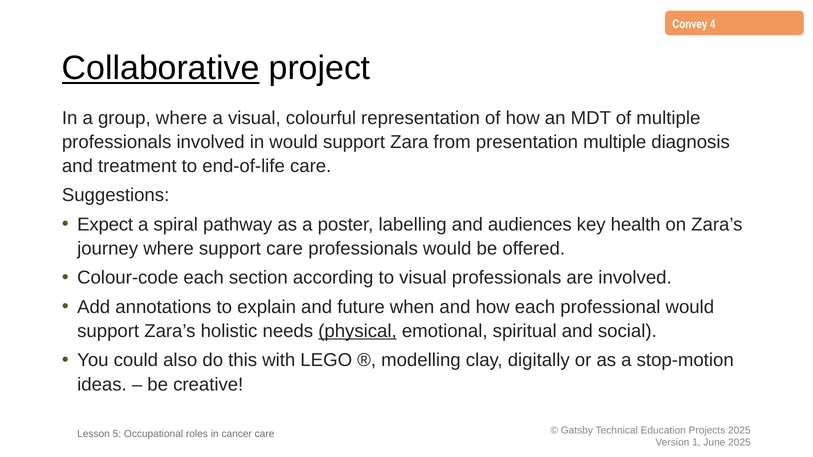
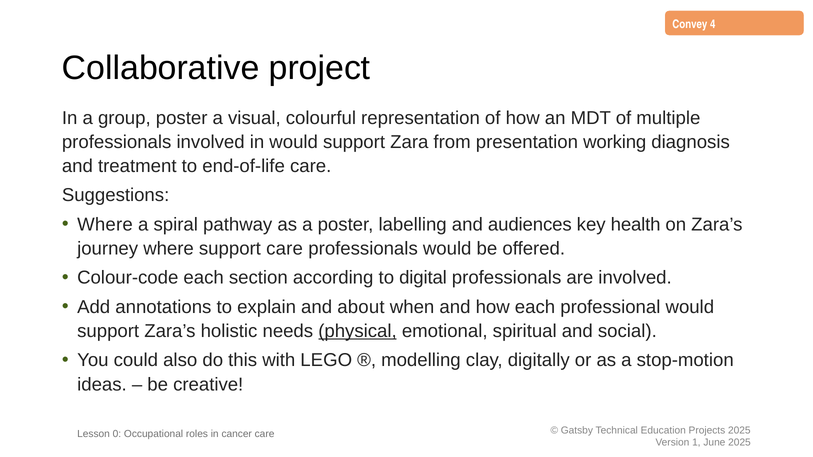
Collaborative underline: present -> none (161, 68)
group where: where -> poster (182, 118)
presentation multiple: multiple -> working (615, 142)
Expect: Expect -> Where (105, 225)
to visual: visual -> digital (423, 278)
future: future -> about (361, 307)
5: 5 -> 0 (117, 434)
